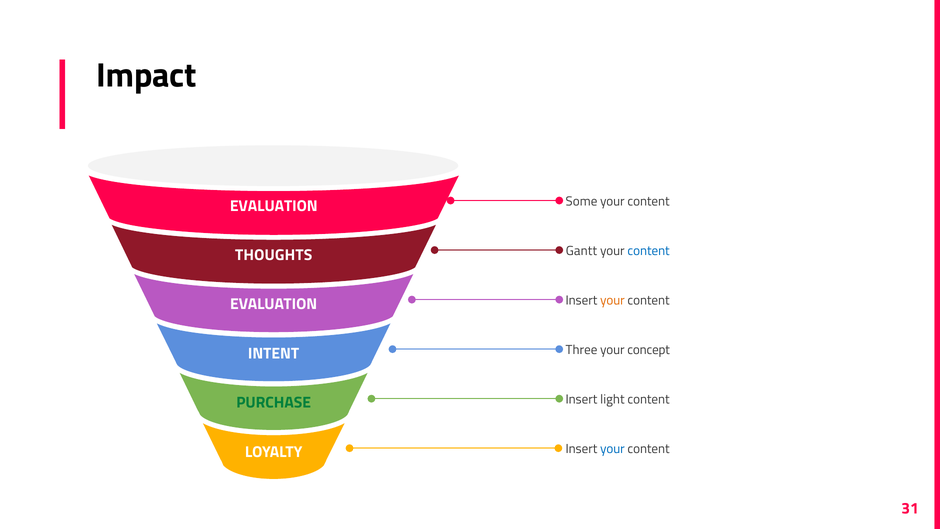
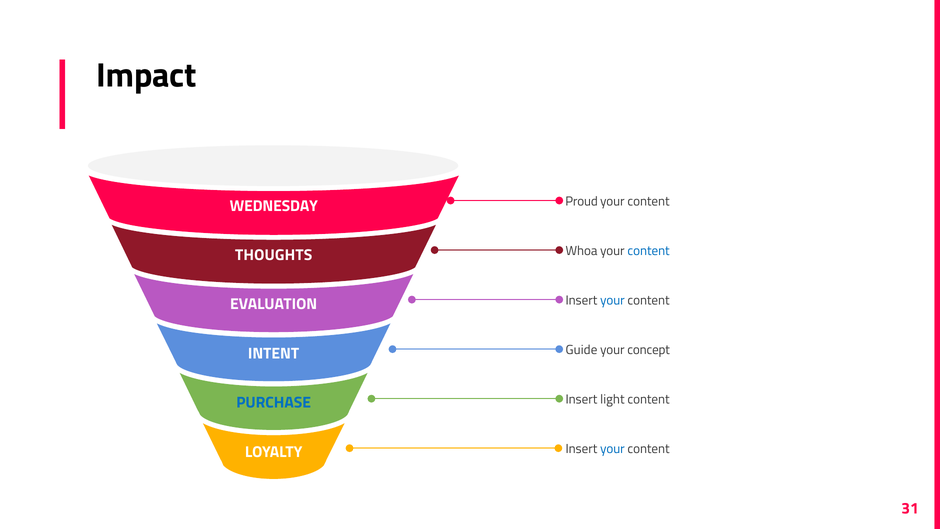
Some: Some -> Proud (582, 201)
EVALUATION: EVALUATION -> WEDNESDAY (274, 206)
Gantt: Gantt -> Whoa (582, 251)
your colour: orange -> blue (612, 300)
Three: Three -> Guide (581, 350)
PURCHASE colour: green -> blue (274, 402)
